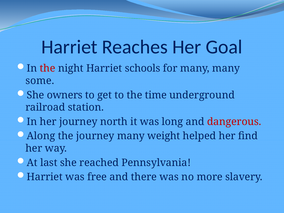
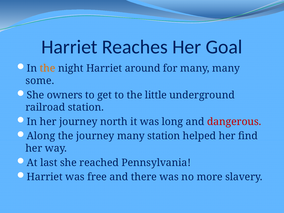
the colour: red -> orange (48, 68)
schools: schools -> around (143, 68)
time: time -> little (156, 95)
many weight: weight -> station (164, 136)
